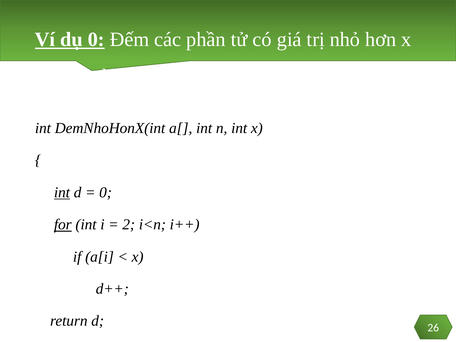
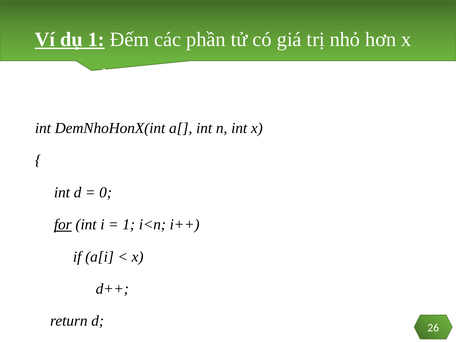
dụ 0: 0 -> 1 (96, 39)
int underline: present -> none (62, 192)
2: 2 -> 1 (129, 225)
